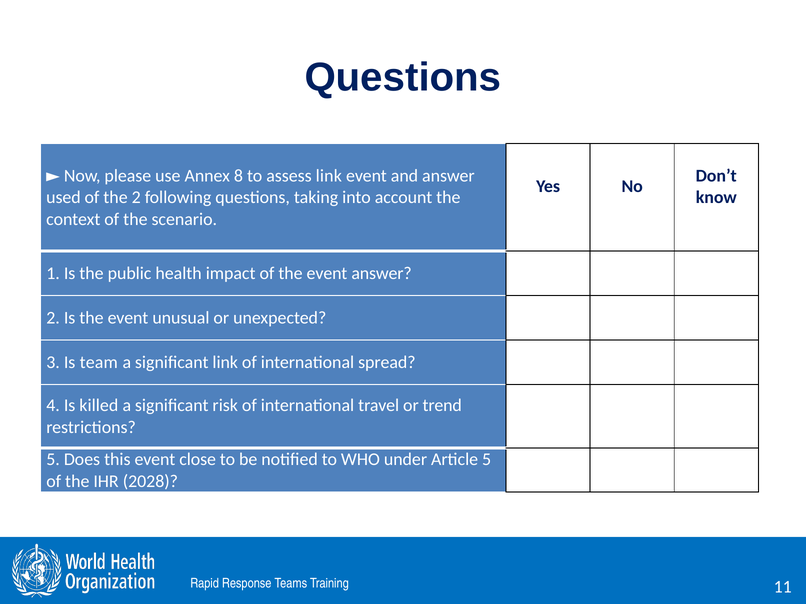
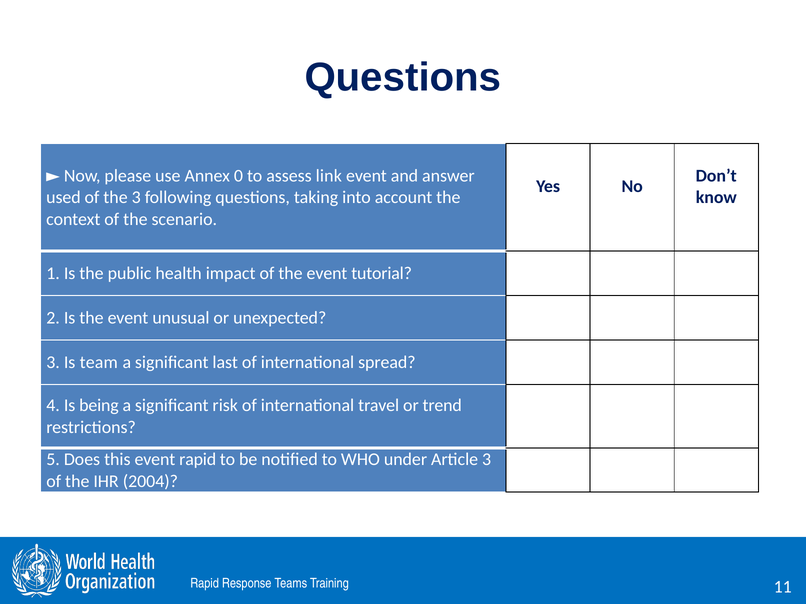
8: 8 -> 0 (238, 176)
the 2: 2 -> 3 (136, 198)
event answer: answer -> tutorial (382, 274)
significant link: link -> last (225, 363)
killed: killed -> being (99, 406)
event close: close -> rapid (198, 460)
Article 5: 5 -> 3 (487, 460)
2028: 2028 -> 2004 (150, 482)
